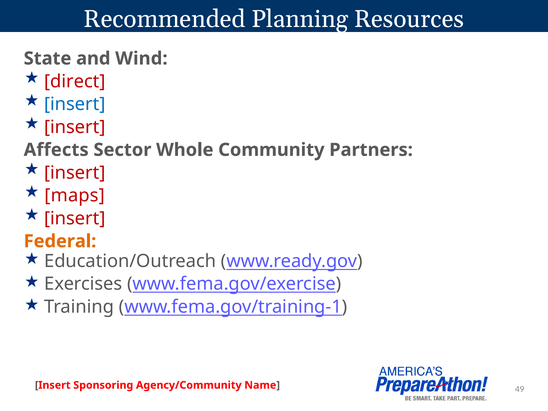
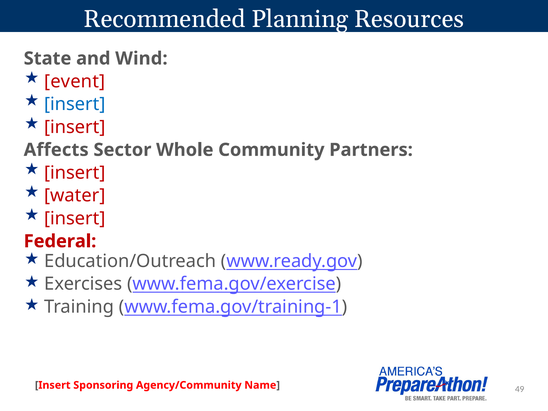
direct: direct -> event (75, 81)
maps: maps -> water (75, 196)
Federal colour: orange -> red (60, 241)
